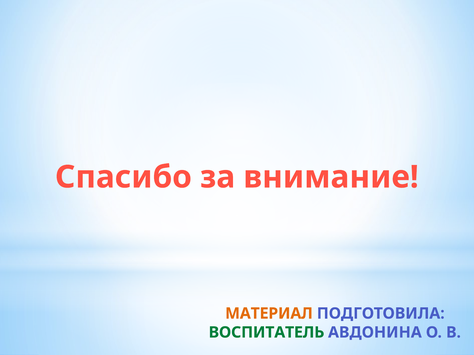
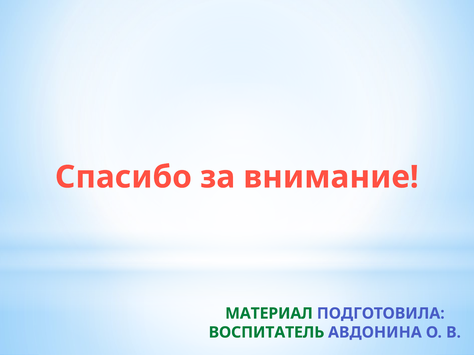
МАТЕРИАЛ colour: orange -> green (269, 314)
